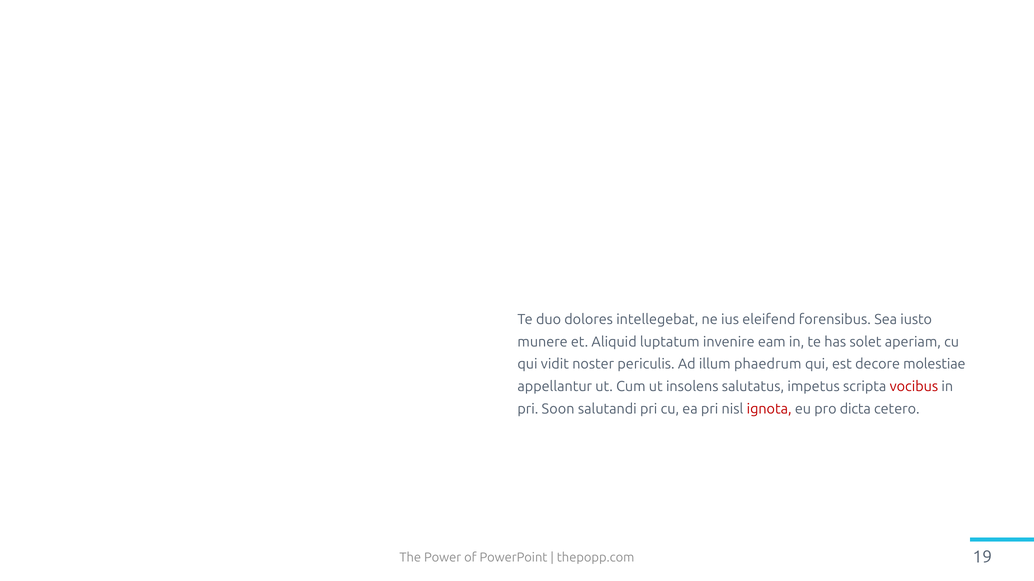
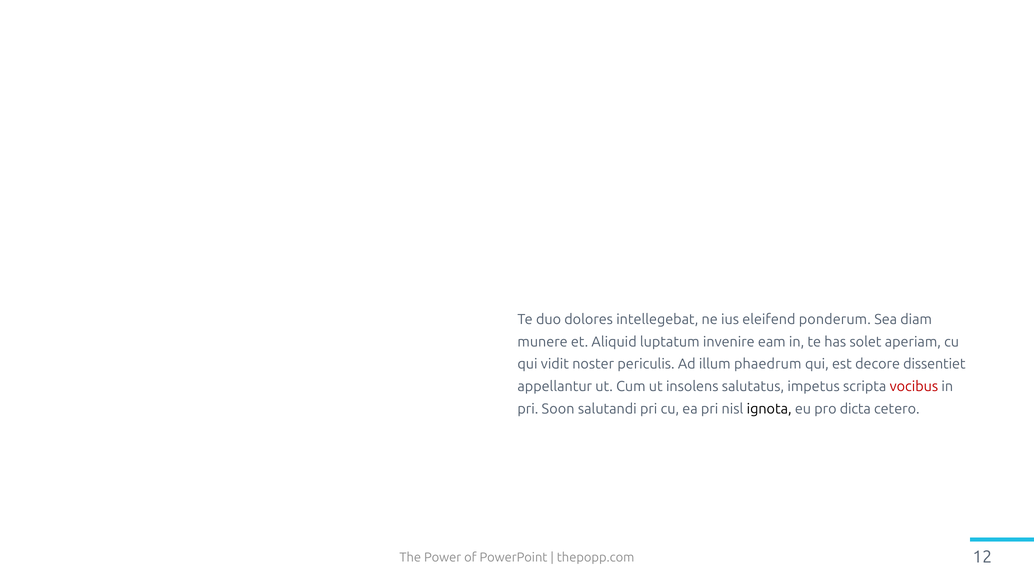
forensibus: forensibus -> ponderum (835, 320)
iusto: iusto -> diam (916, 320)
molestiae: molestiae -> dissentiet (934, 365)
ignota colour: red -> black (769, 409)
19: 19 -> 12 (982, 558)
